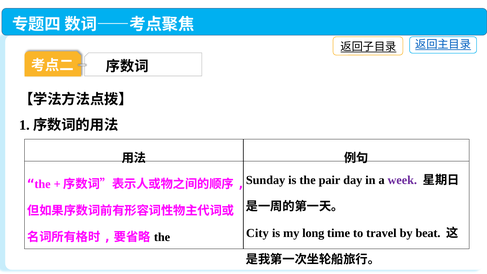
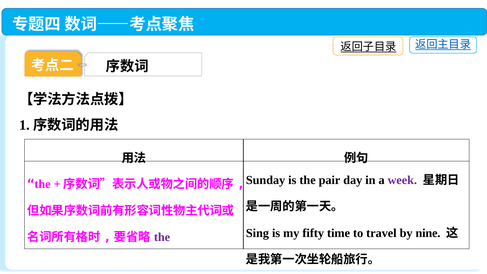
City: City -> Sing (257, 233)
long: long -> fifty (313, 233)
beat: beat -> nine (428, 233)
the colour: black -> purple (162, 237)
